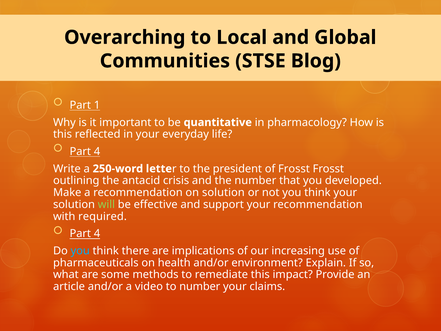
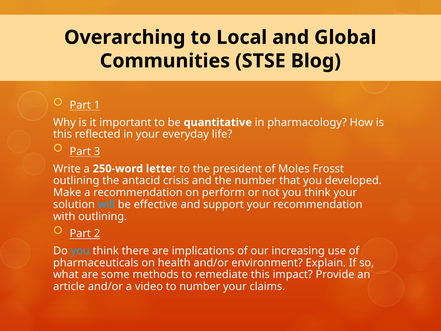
4: 4 -> 3 (97, 151)
of Frosst: Frosst -> Moles (294, 169)
on solution: solution -> perform (223, 192)
will colour: light green -> light blue (106, 204)
with required: required -> outlining (103, 216)
4: 4 -> 2 (97, 233)
